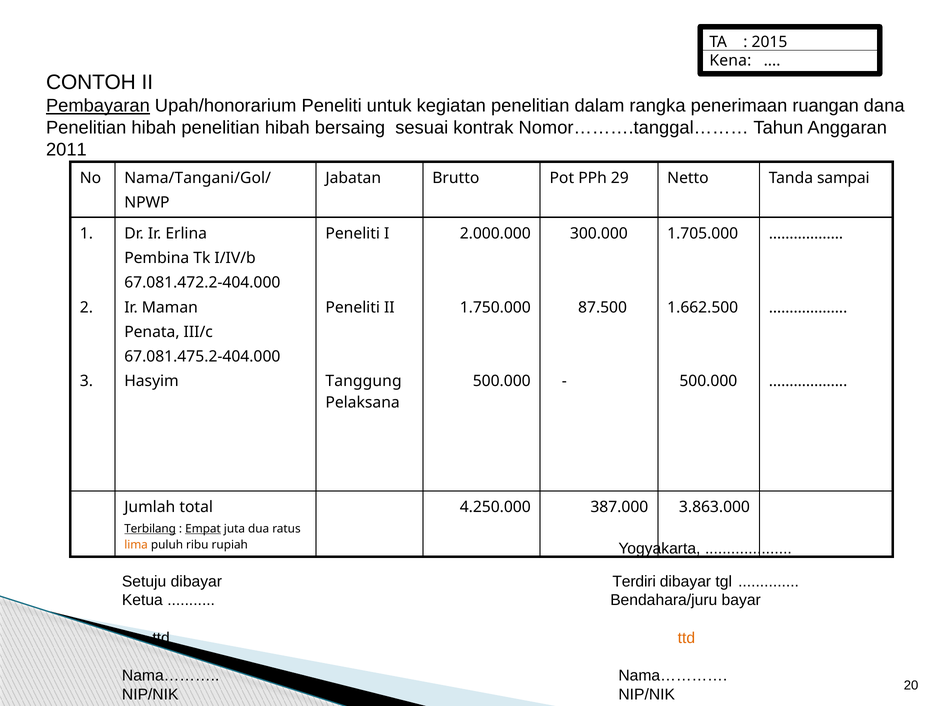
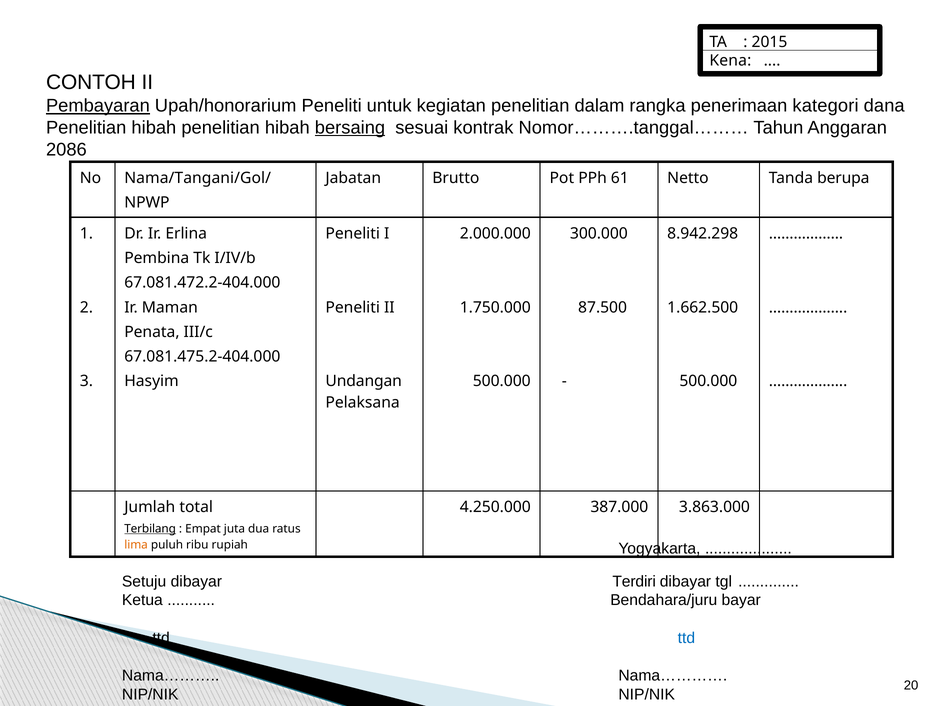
ruangan: ruangan -> kategori (826, 106)
bersaing underline: none -> present (350, 128)
2011: 2011 -> 2086 (66, 150)
29: 29 -> 61 (620, 178)
sampai: sampai -> berupa (843, 178)
1.705.000: 1.705.000 -> 8.942.298 (703, 233)
Tanggung: Tanggung -> Undangan (364, 381)
Empat underline: present -> none (203, 529)
ttd colour: orange -> blue (686, 638)
